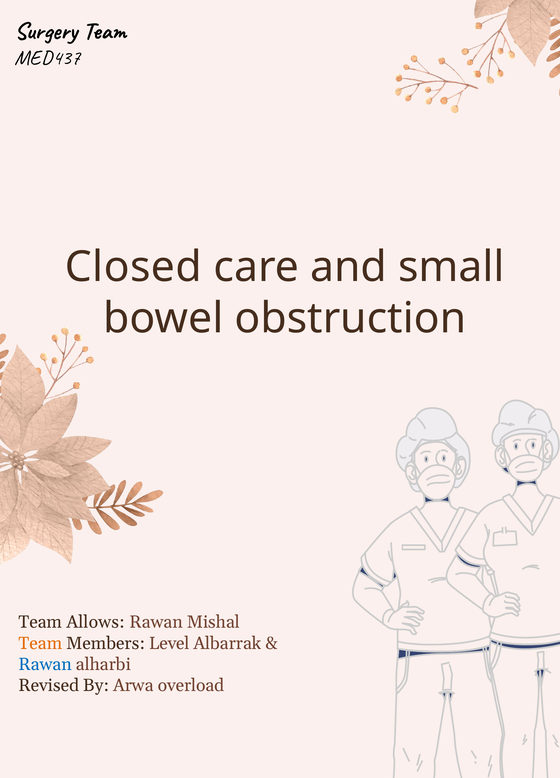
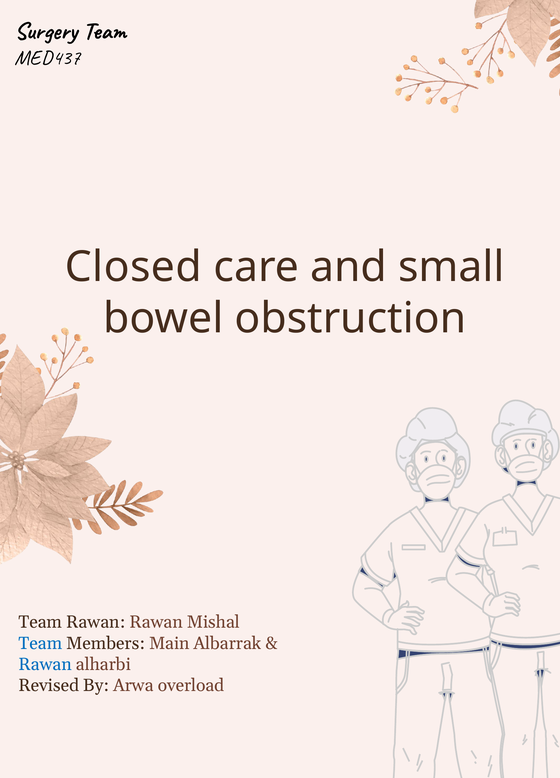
Team Allows: Allows -> Rawan (96, 622)
Team colour: orange -> blue (40, 643)
Level: Level -> Main (169, 643)
